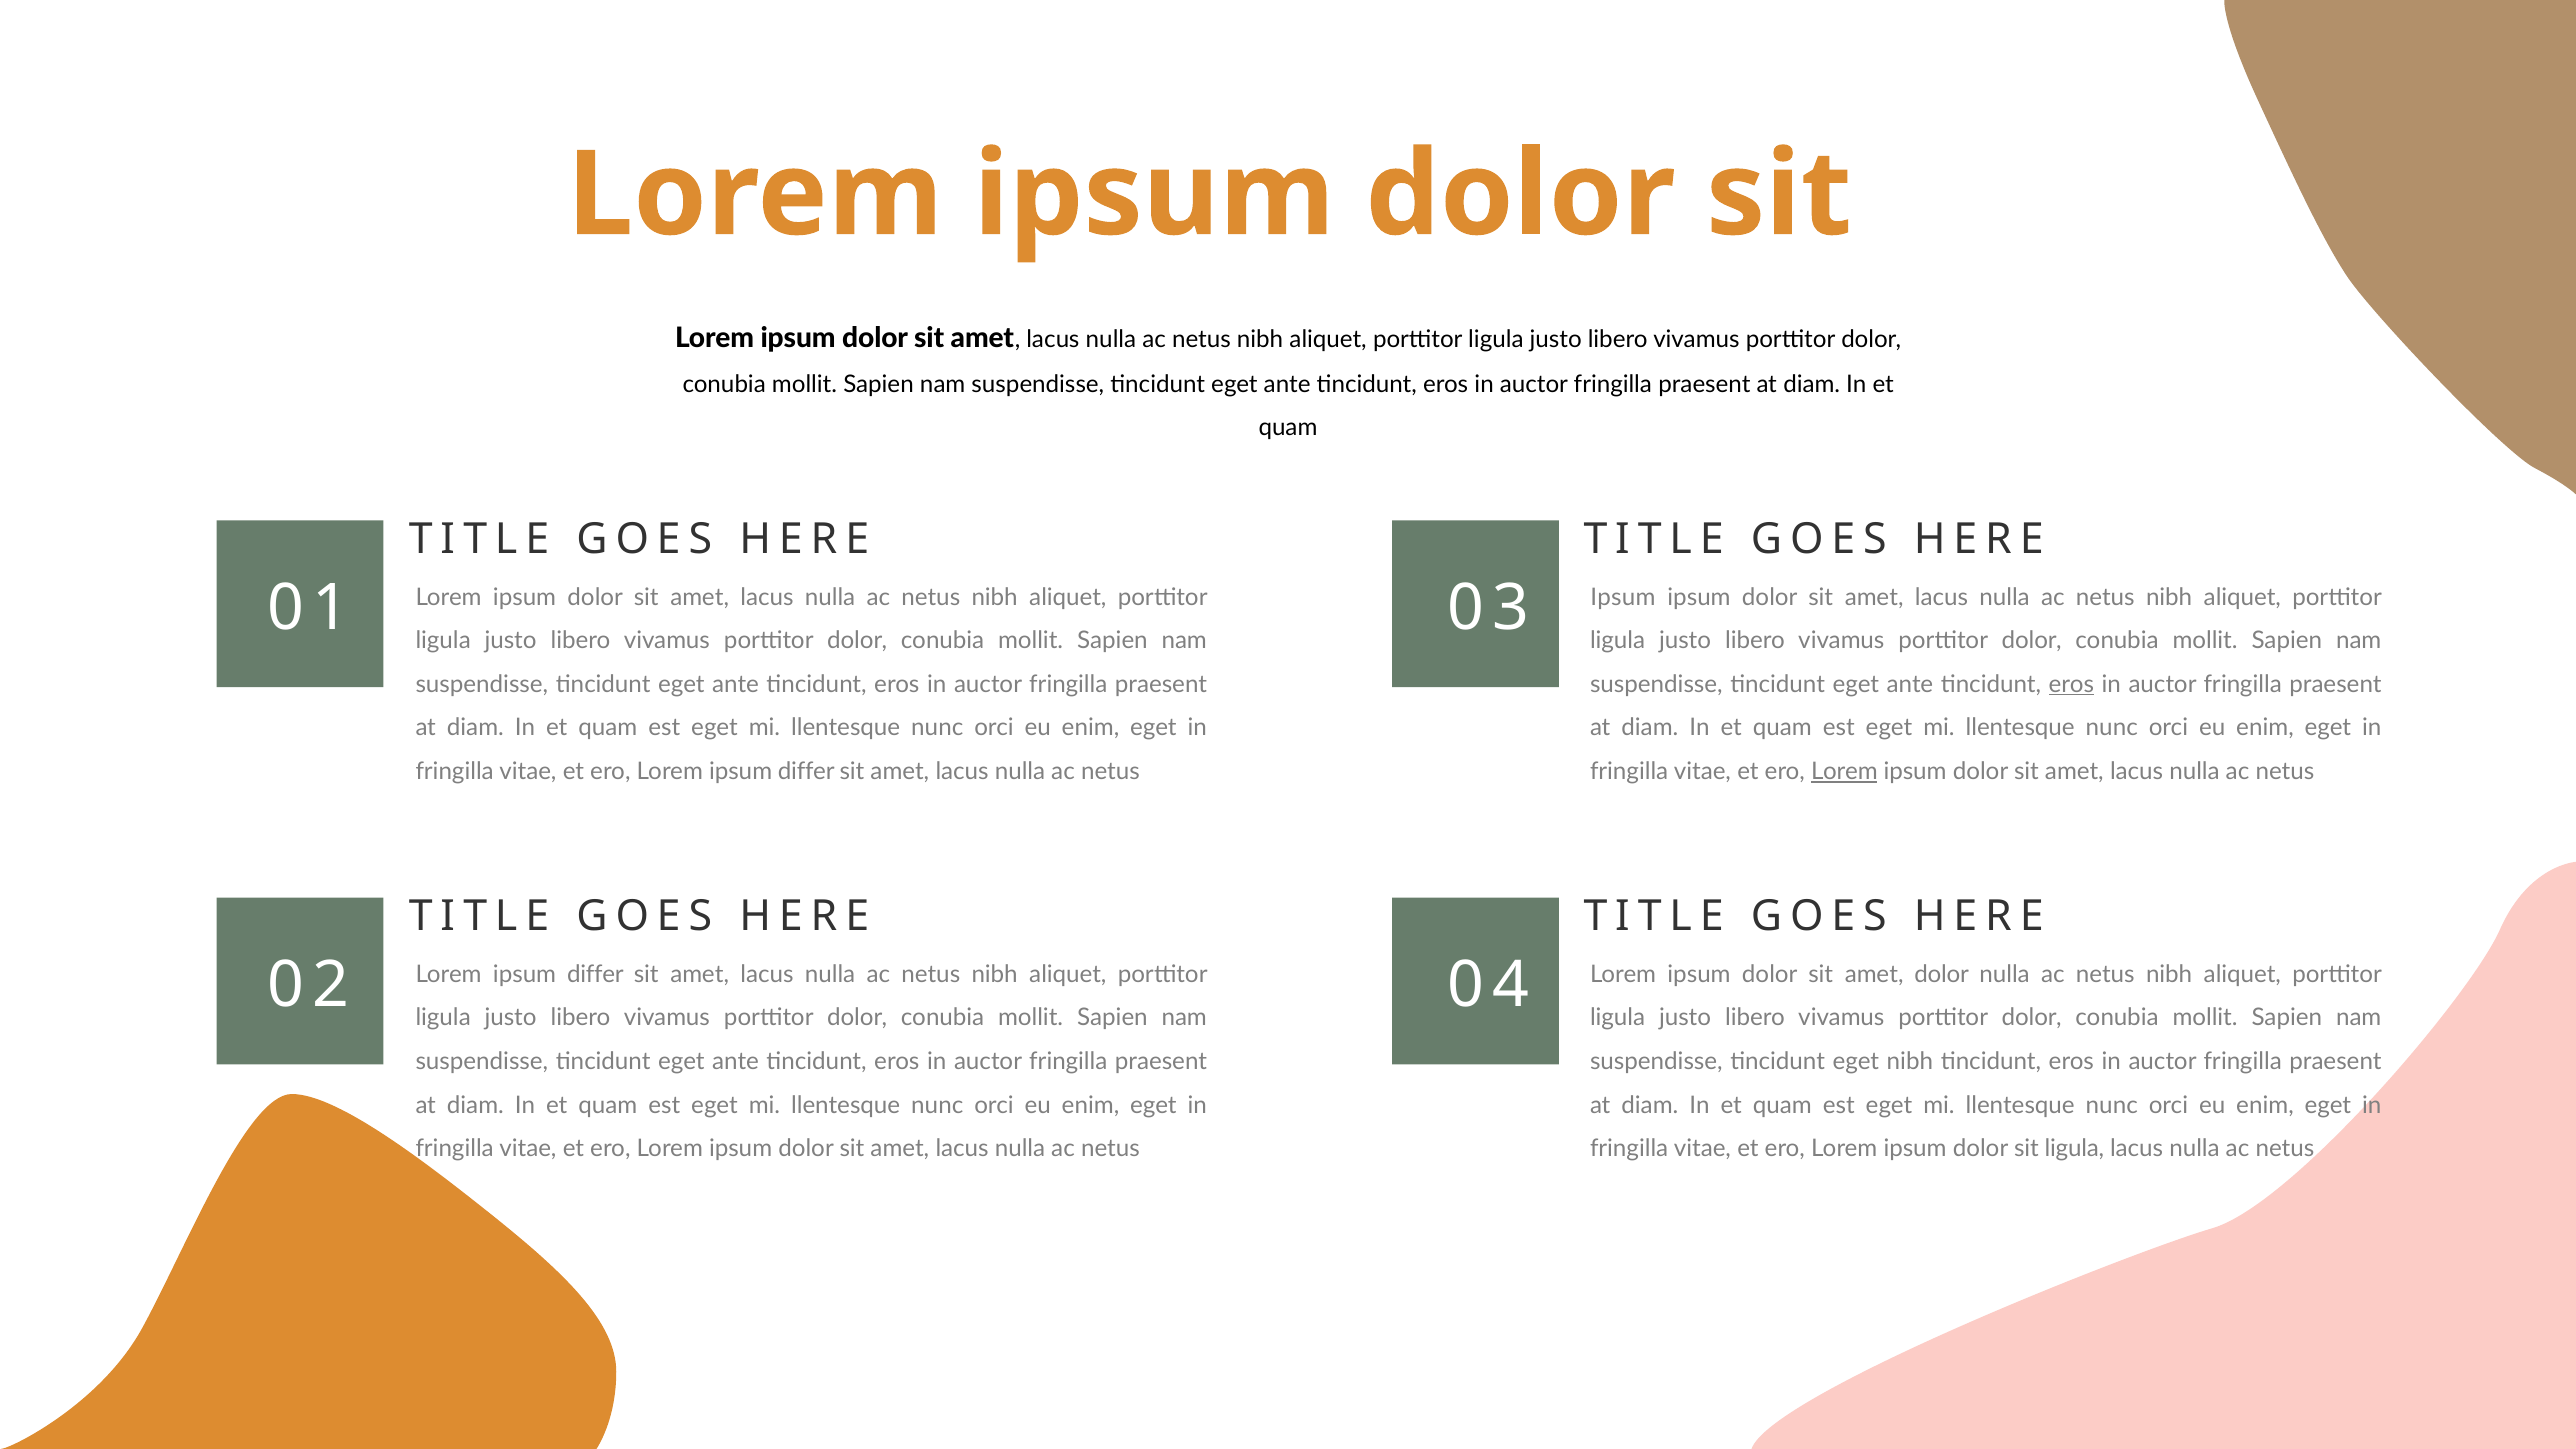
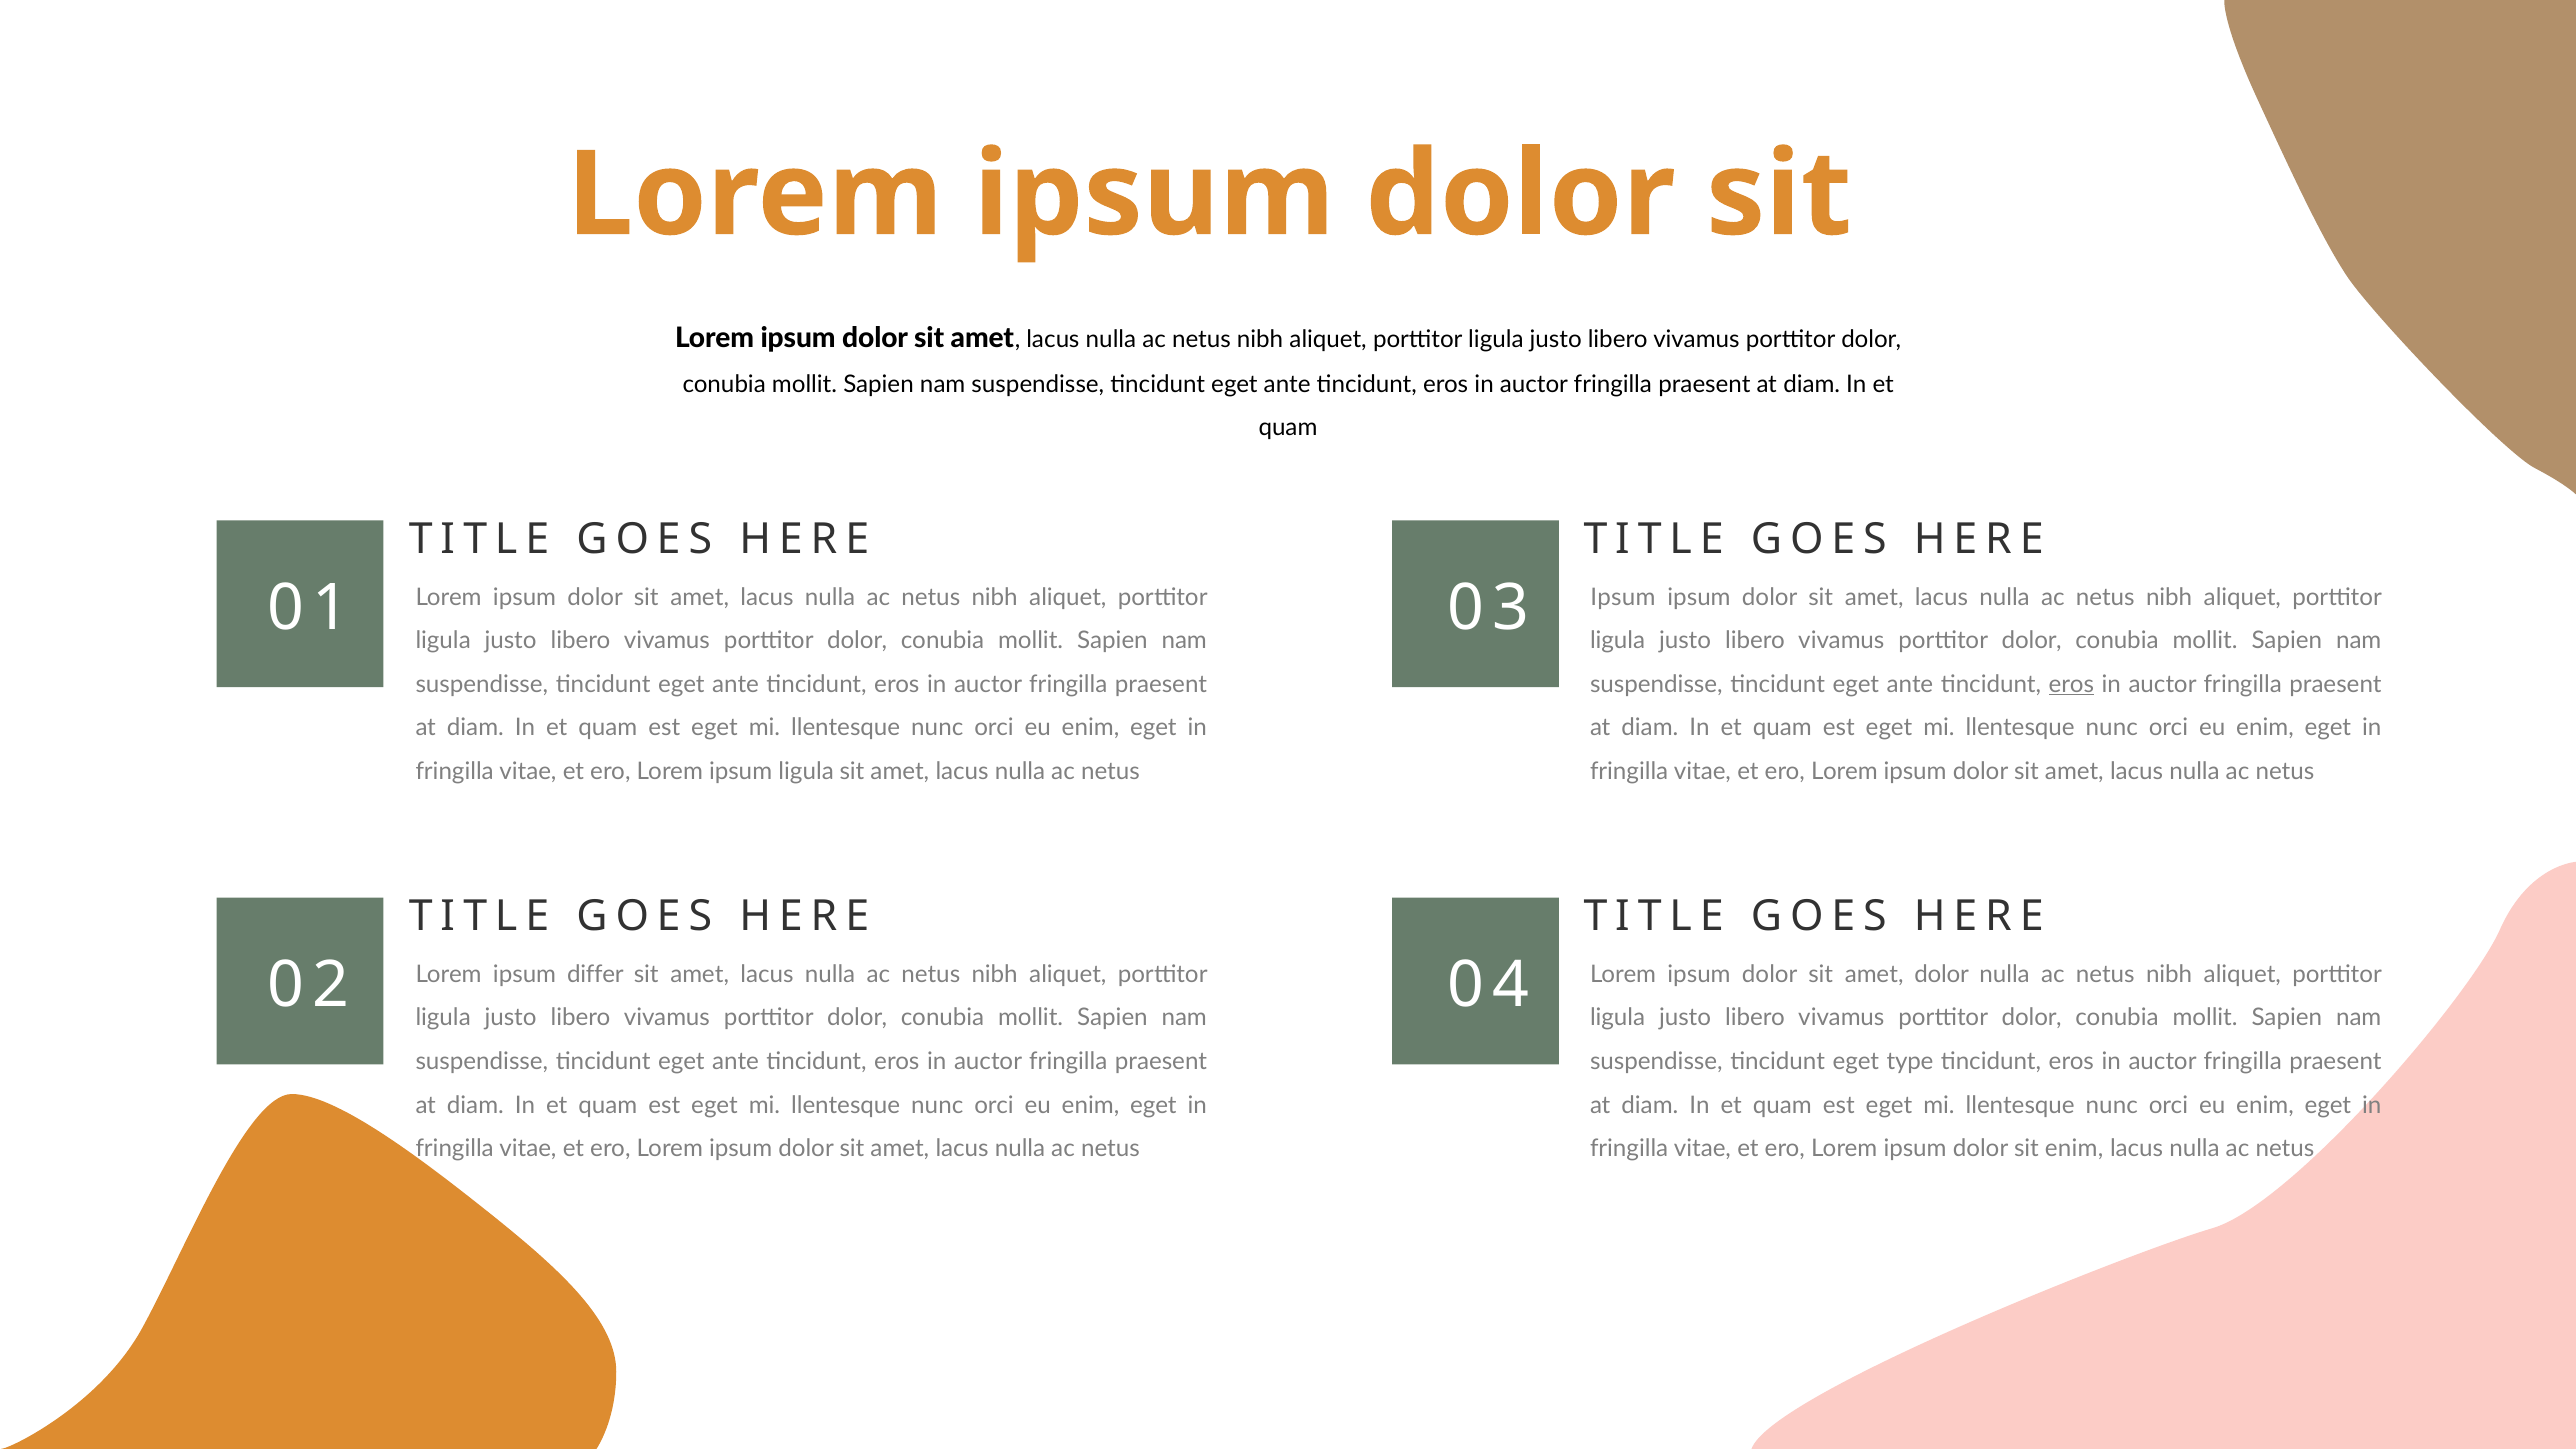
ero Lorem ipsum differ: differ -> ligula (806, 772)
Lorem underline: present -> none (1844, 772)
eget nibh: nibh -> type (1910, 1061)
sit ligula: ligula -> enim (2074, 1149)
